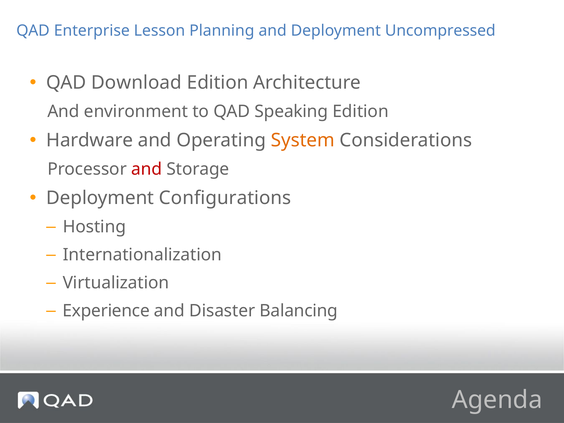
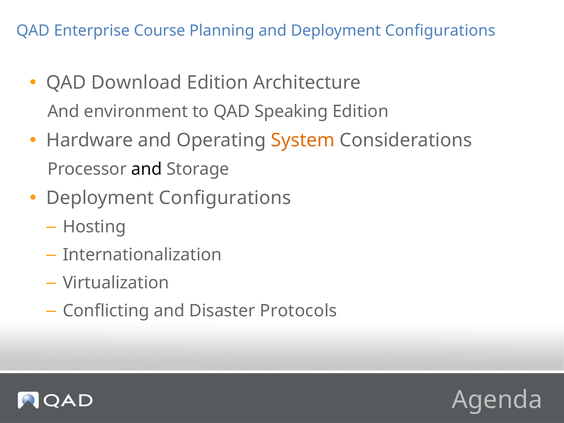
Lesson: Lesson -> Course (160, 31)
and Deployment Uncompressed: Uncompressed -> Configurations (440, 31)
and colour: red -> black (147, 169)
Experience: Experience -> Conflicting (106, 311)
Balancing: Balancing -> Protocols (299, 311)
